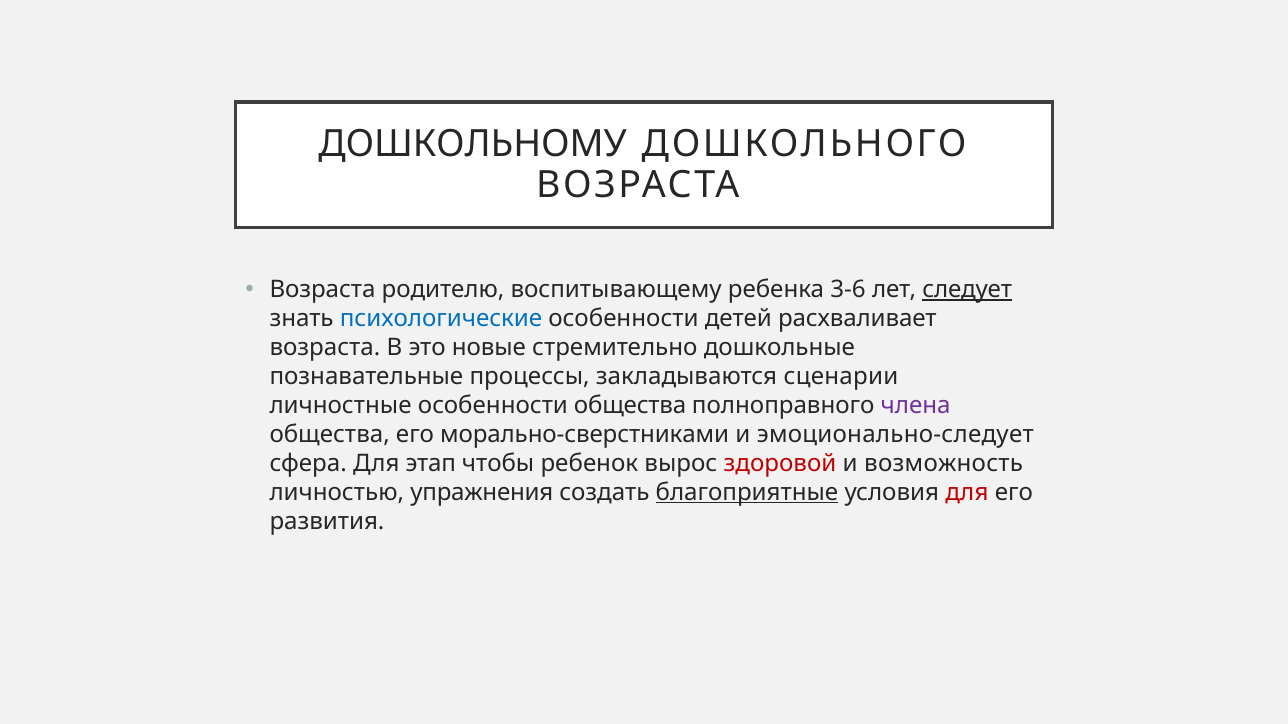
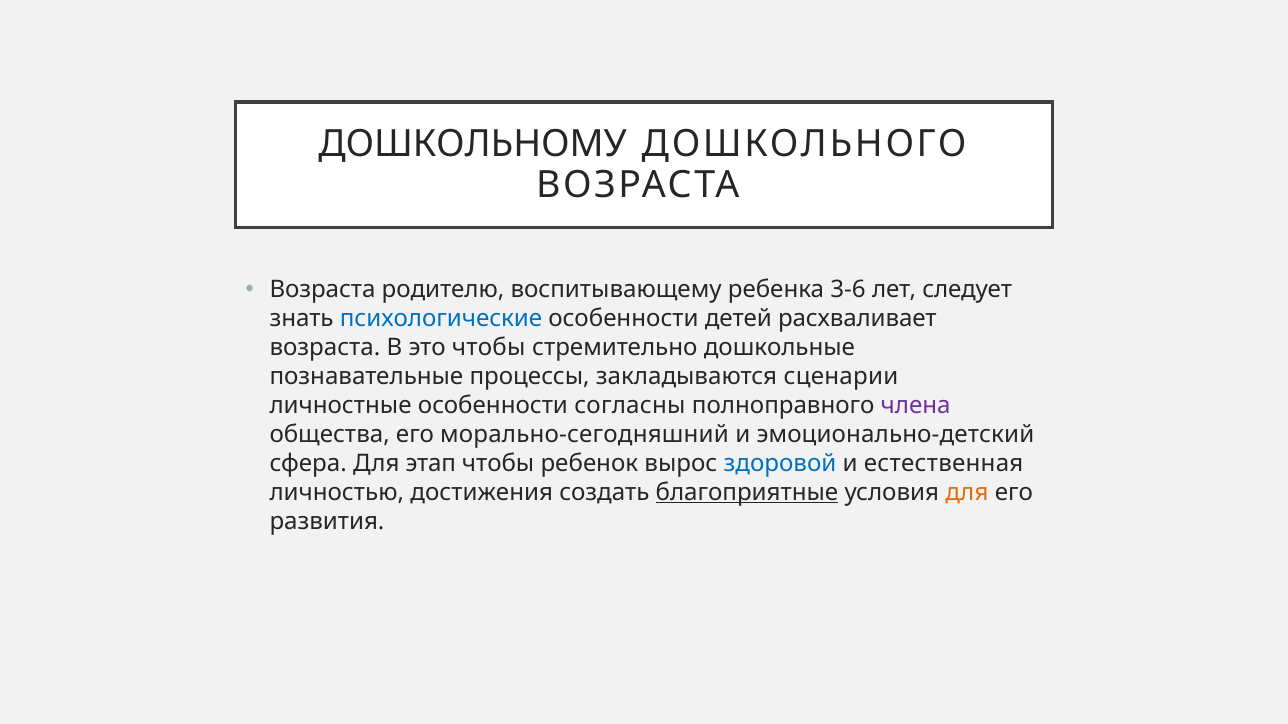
следует underline: present -> none (967, 290)
это новые: новые -> чтобы (489, 348)
особенности общества: общества -> согласны (630, 406)
морально-сверстниками: морально-сверстниками -> морально-сегодняшний (585, 435)
эмоционально-следует: эмоционально-следует -> эмоционально-детский (895, 435)
здоровой colour: red -> blue (780, 464)
возможность: возможность -> естественная (944, 464)
упражнения: упражнения -> достижения (482, 493)
для colour: red -> orange (967, 493)
